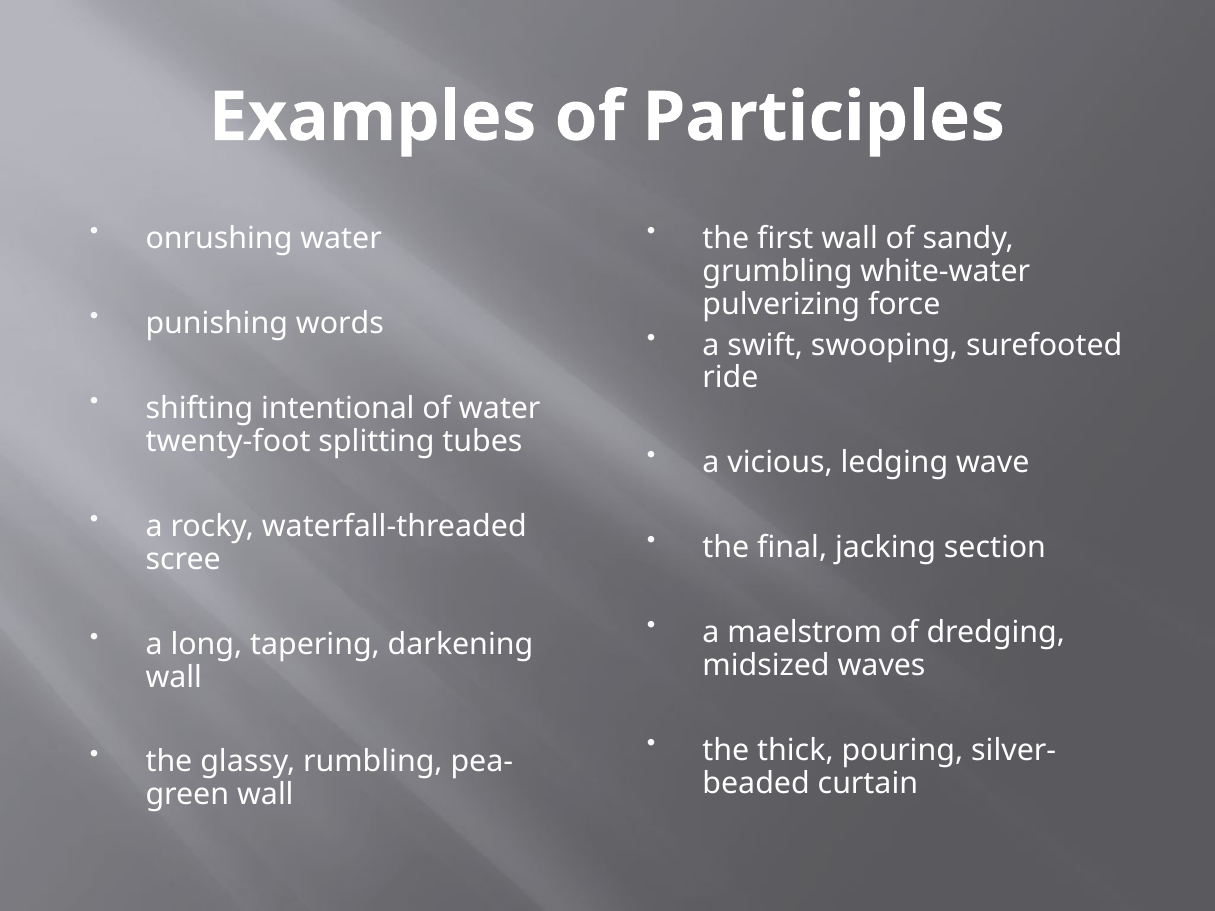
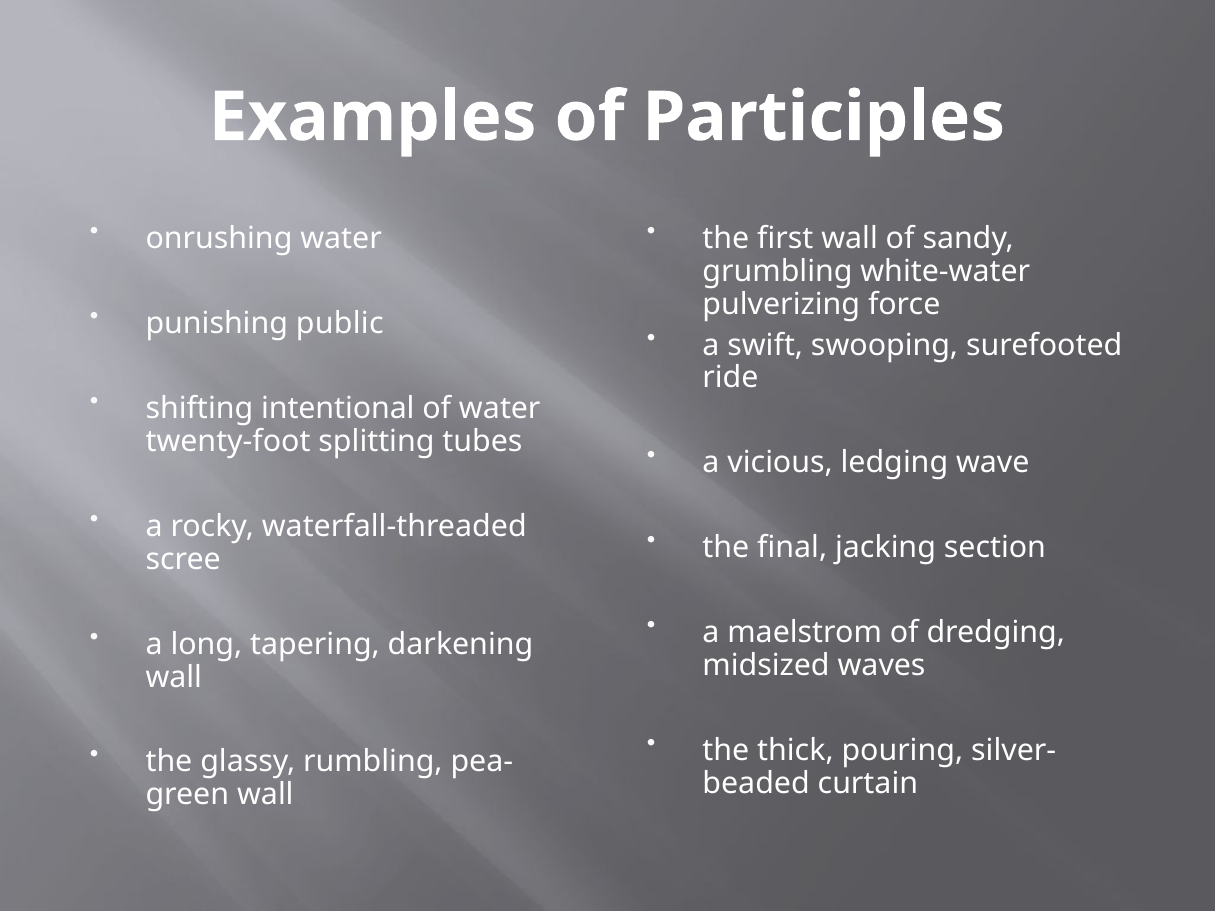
words: words -> public (340, 324)
